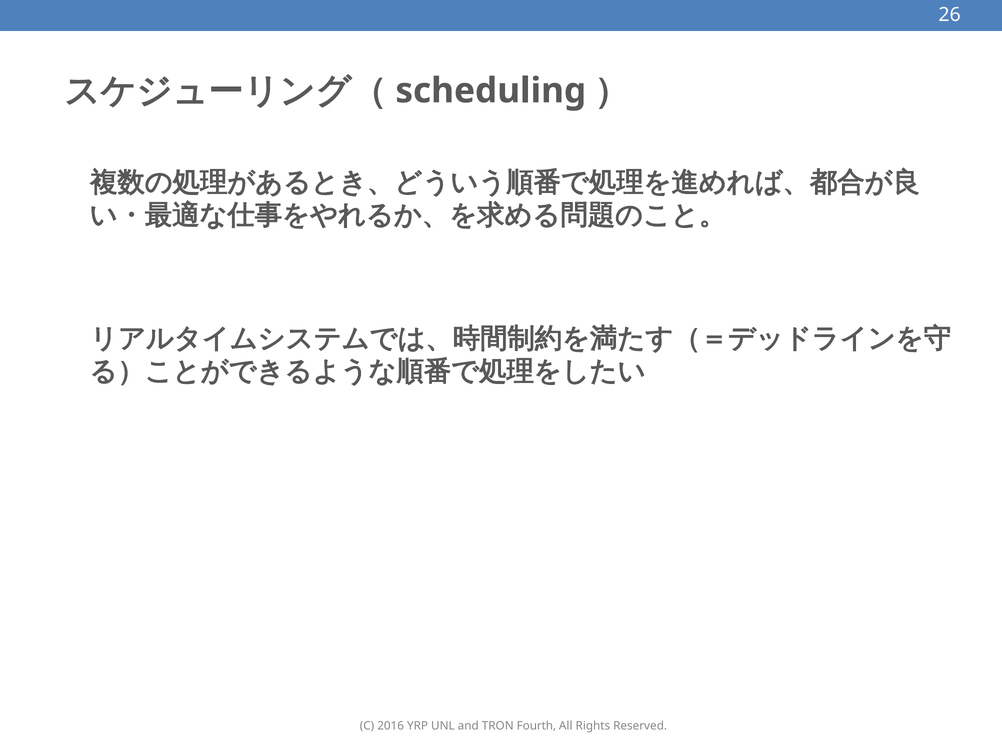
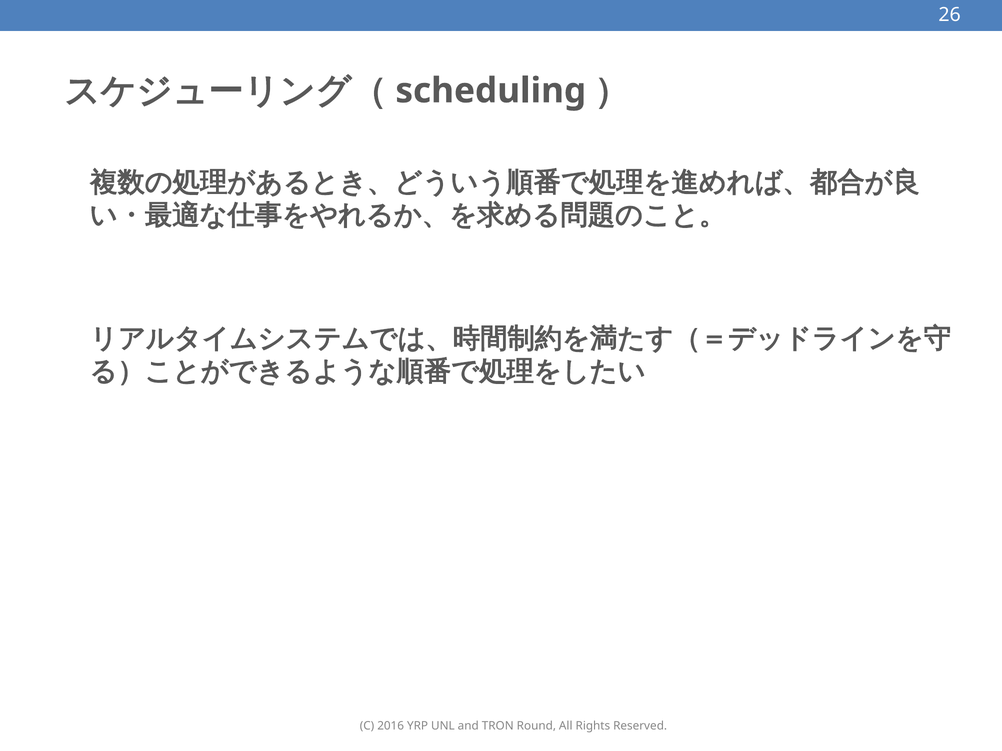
Fourth: Fourth -> Round (536, 726)
